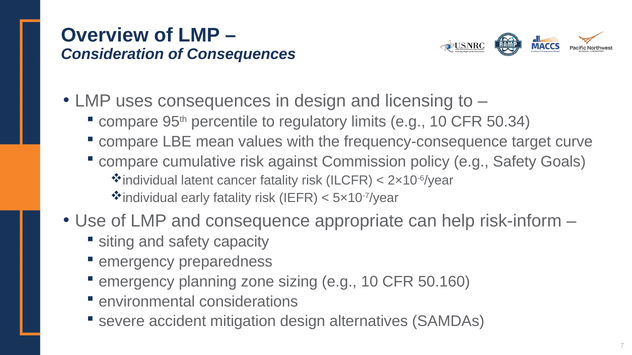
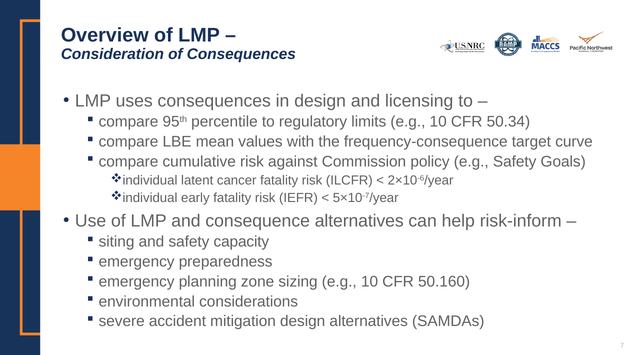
consequence appropriate: appropriate -> alternatives (359, 221)
